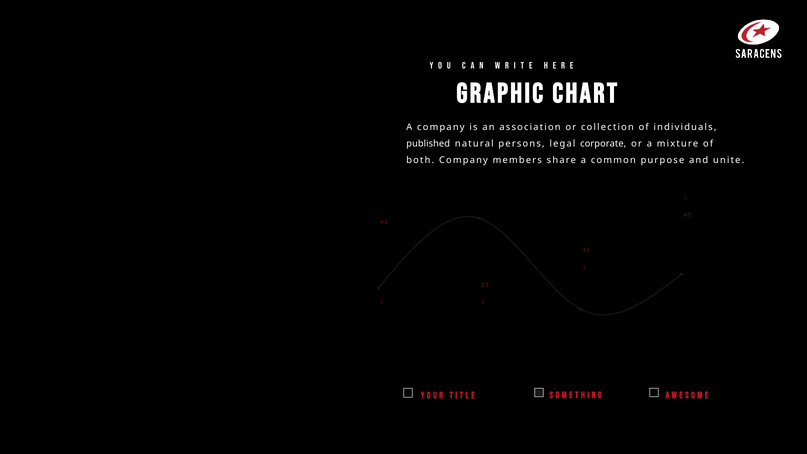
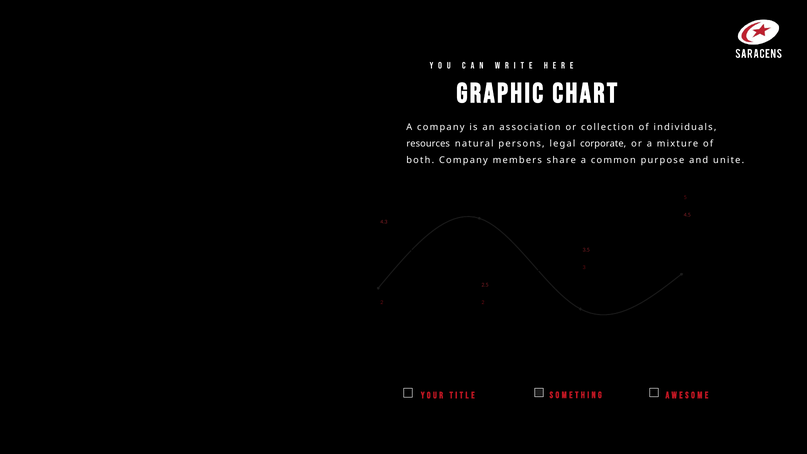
published: published -> resources (428, 144)
